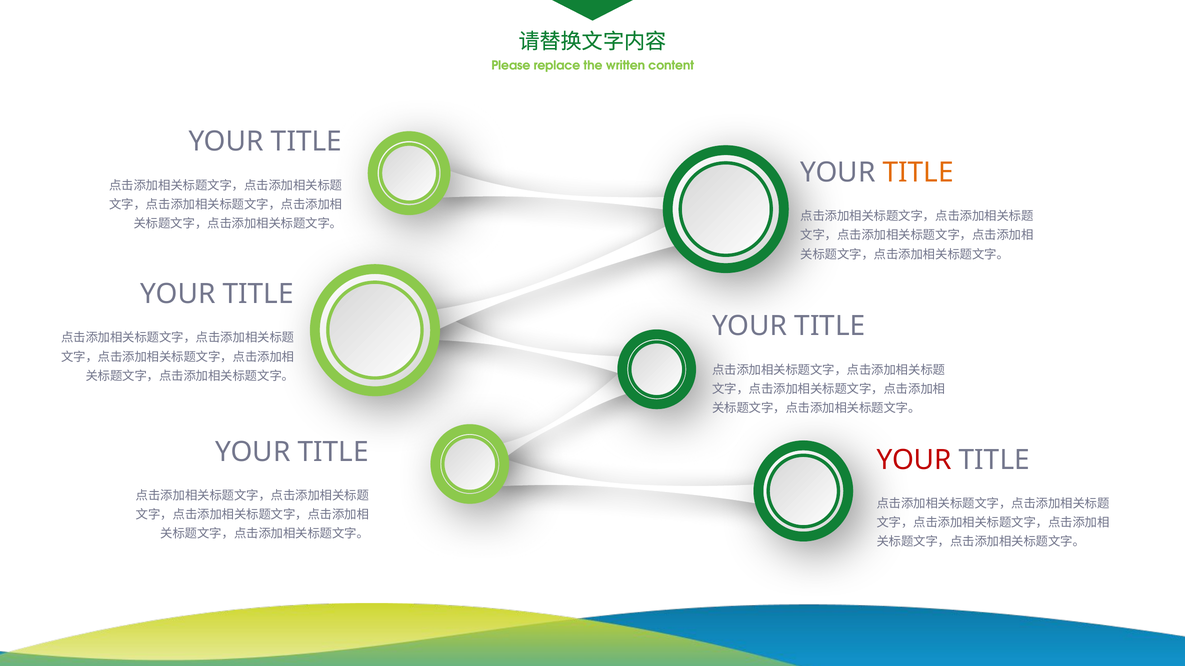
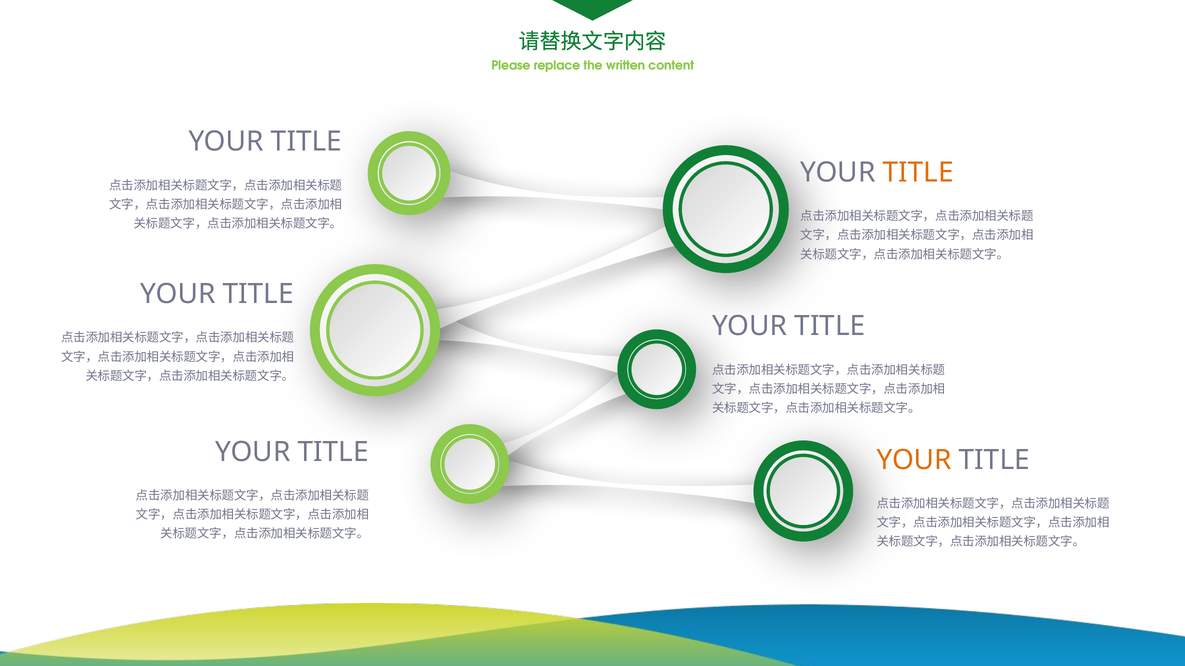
YOUR colour: red -> orange (914, 460)
